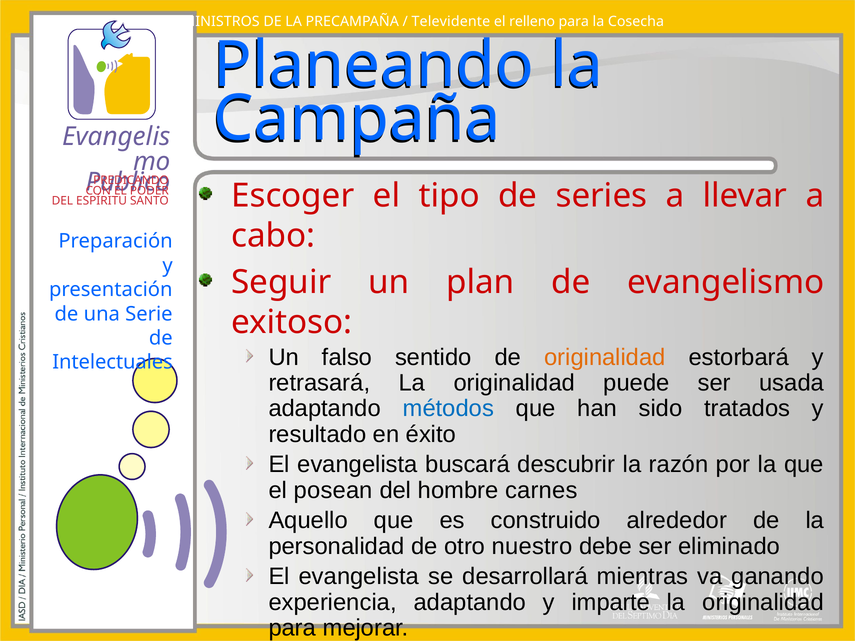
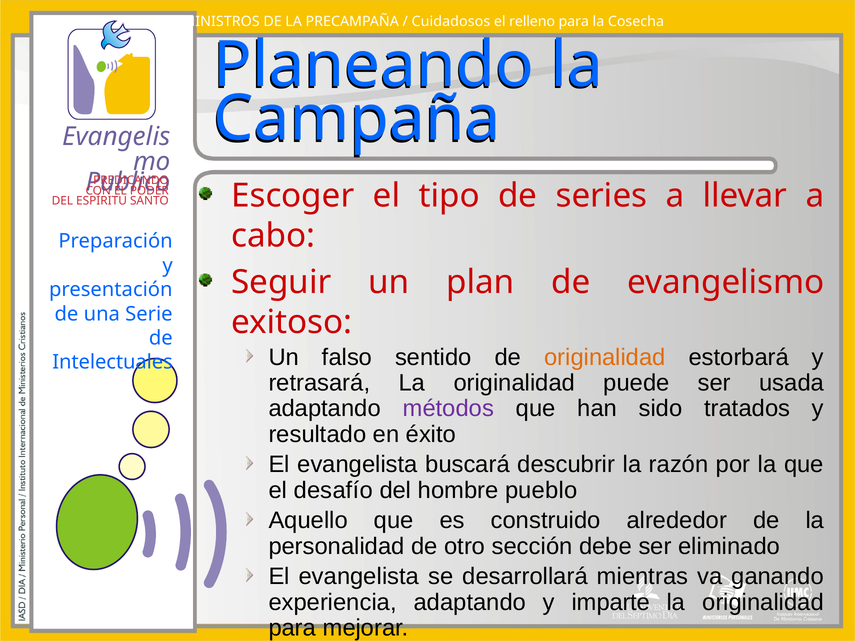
Televidente: Televidente -> Cuidadosos (451, 21)
métodos colour: blue -> purple (448, 409)
posean: posean -> desafío (333, 490)
carnes: carnes -> pueblo (541, 490)
nuestro: nuestro -> sección (532, 546)
